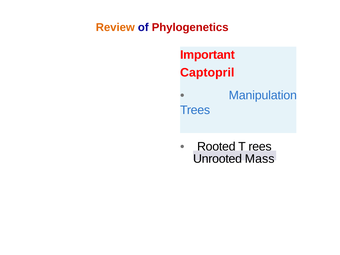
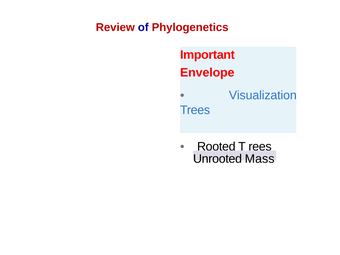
Review colour: orange -> red (115, 27)
Captopril: Captopril -> Envelope (207, 73)
Manipulation: Manipulation -> Visualization (263, 95)
